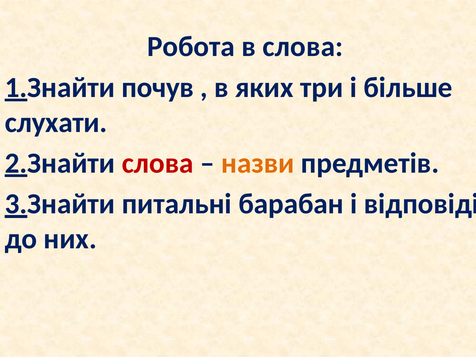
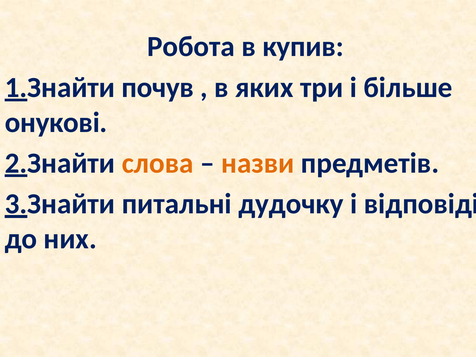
в слова: слова -> купив (303, 47)
слухати: слухати -> онукові (56, 122)
слова colour: red -> orange (158, 163)
барабан: барабан -> дудочку (291, 204)
